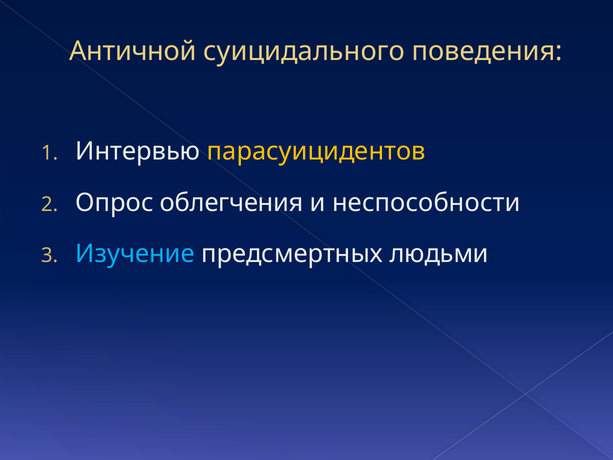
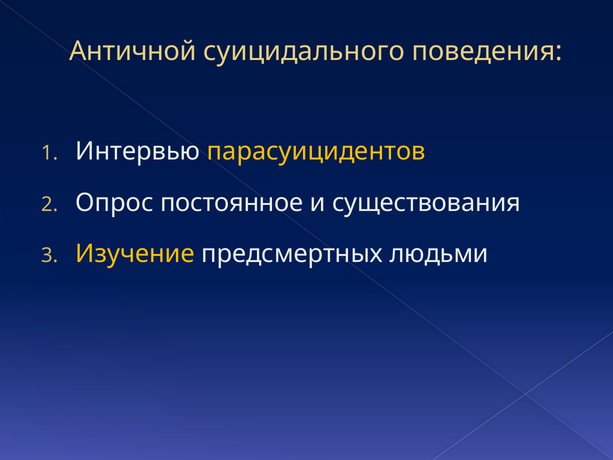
облегчения: облегчения -> постоянное (232, 203)
неспособности: неспособности -> существования (426, 203)
Изучение colour: light blue -> yellow (135, 254)
